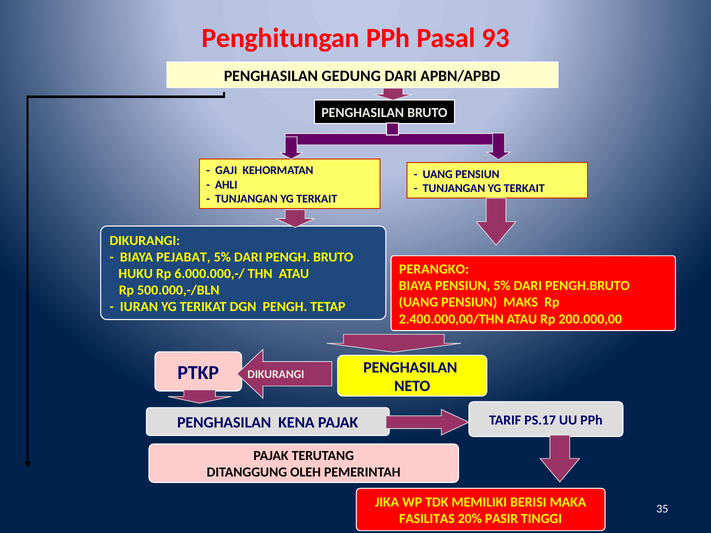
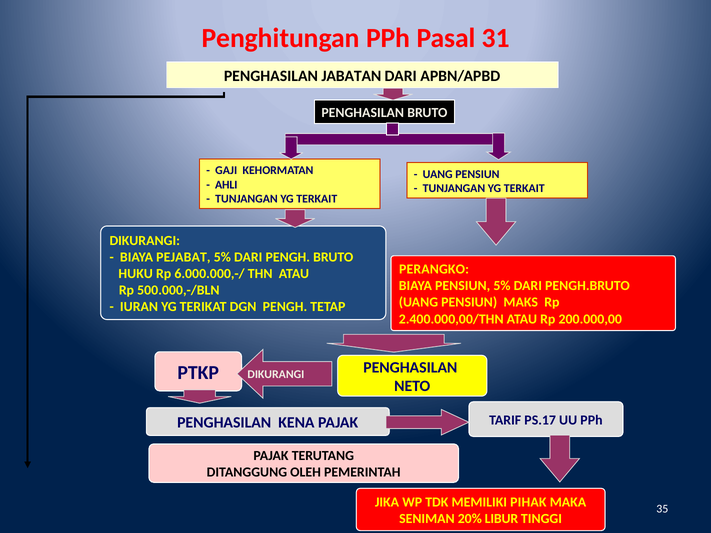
93: 93 -> 31 (496, 38)
GEDUNG: GEDUNG -> JABATAN (351, 76)
BERISI: BERISI -> PIHAK (528, 502)
FASILITAS: FASILITAS -> SENIMAN (427, 519)
PASIR: PASIR -> LIBUR (501, 519)
